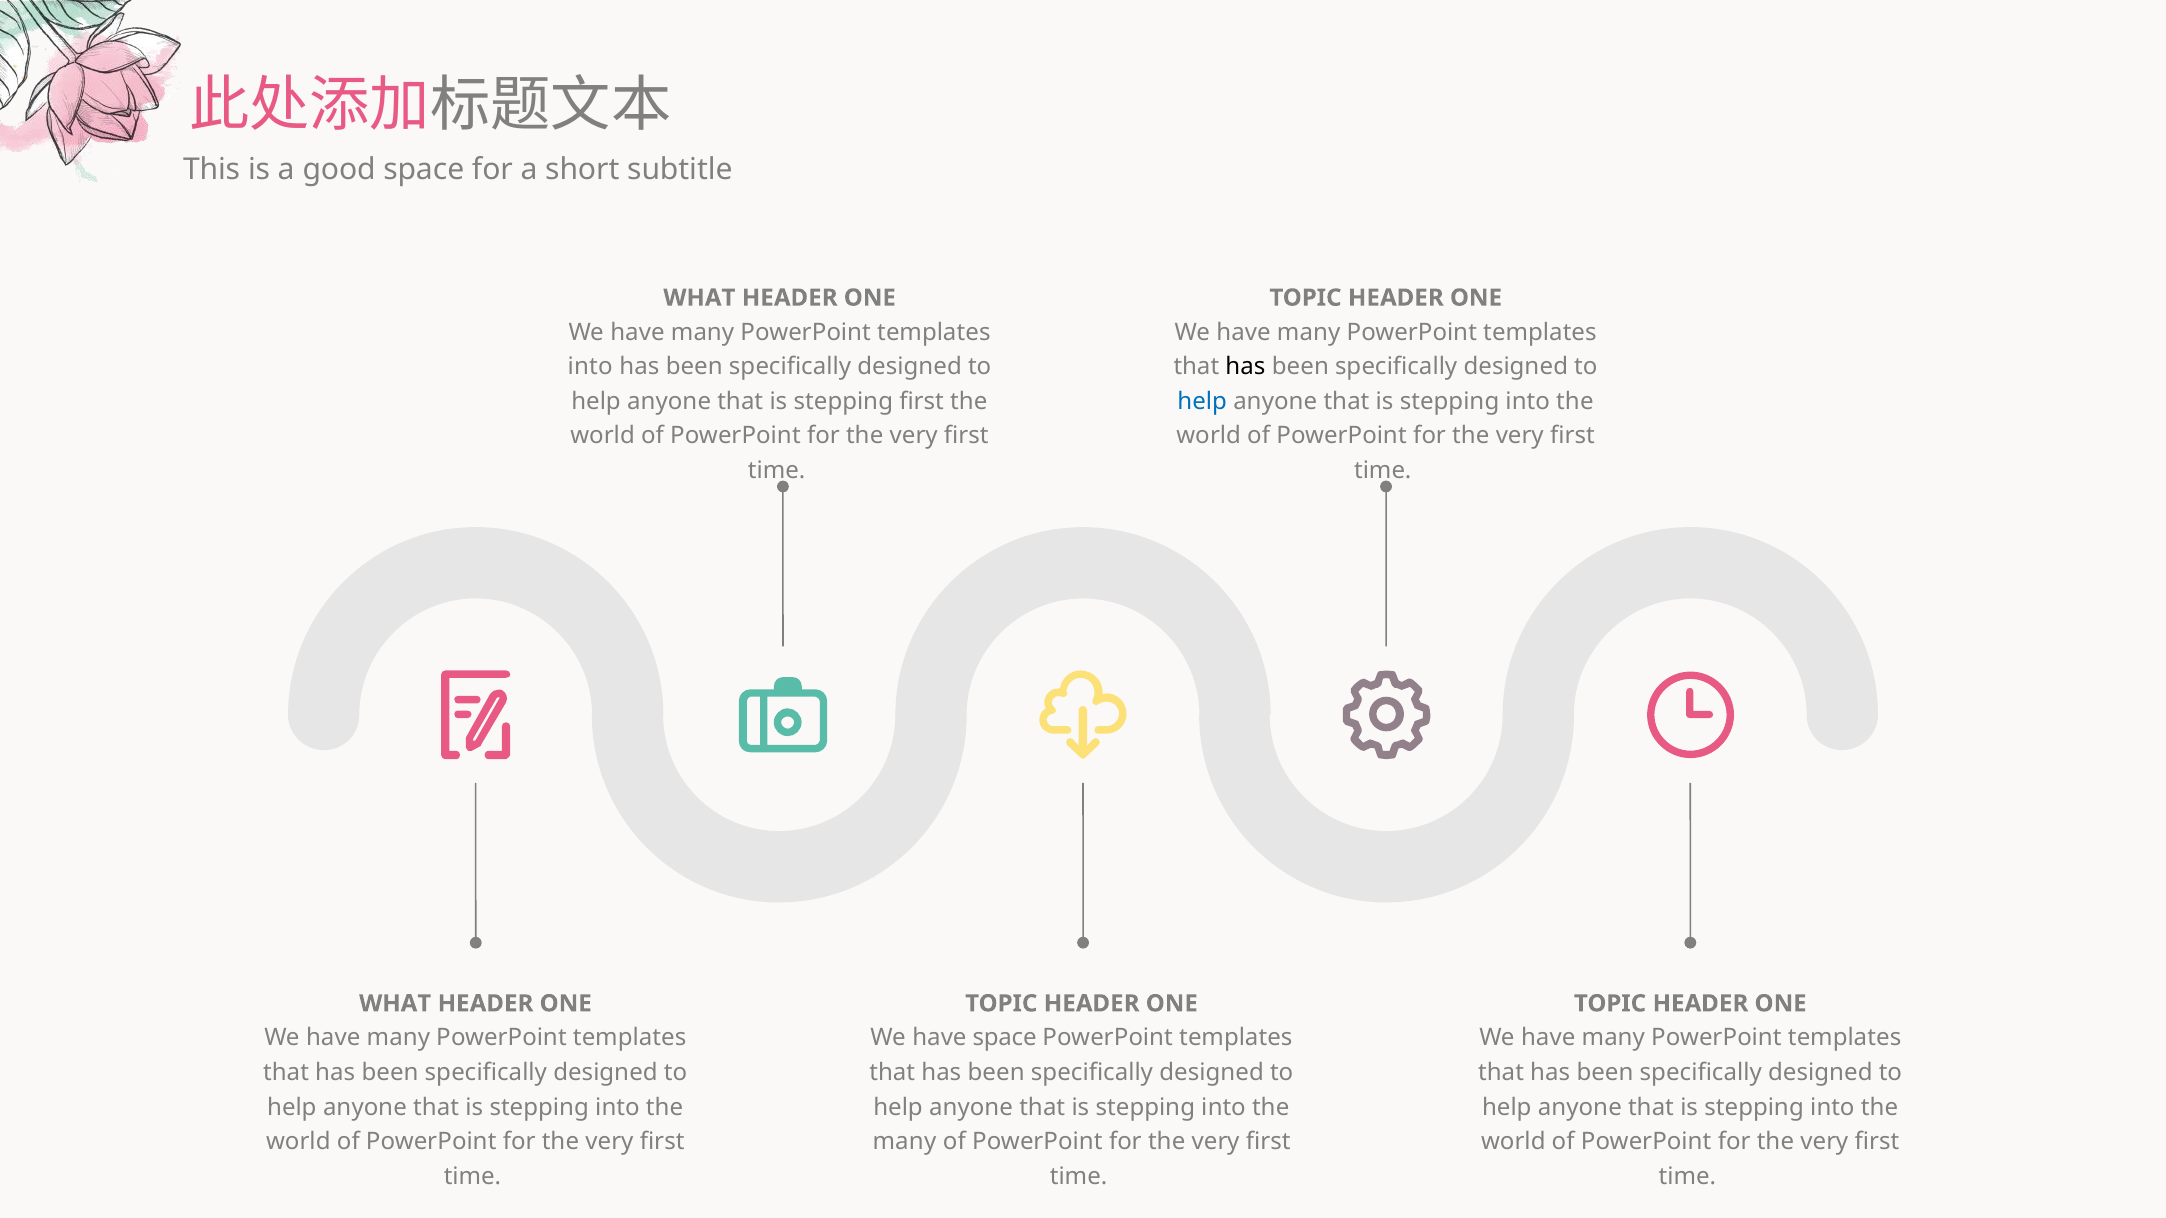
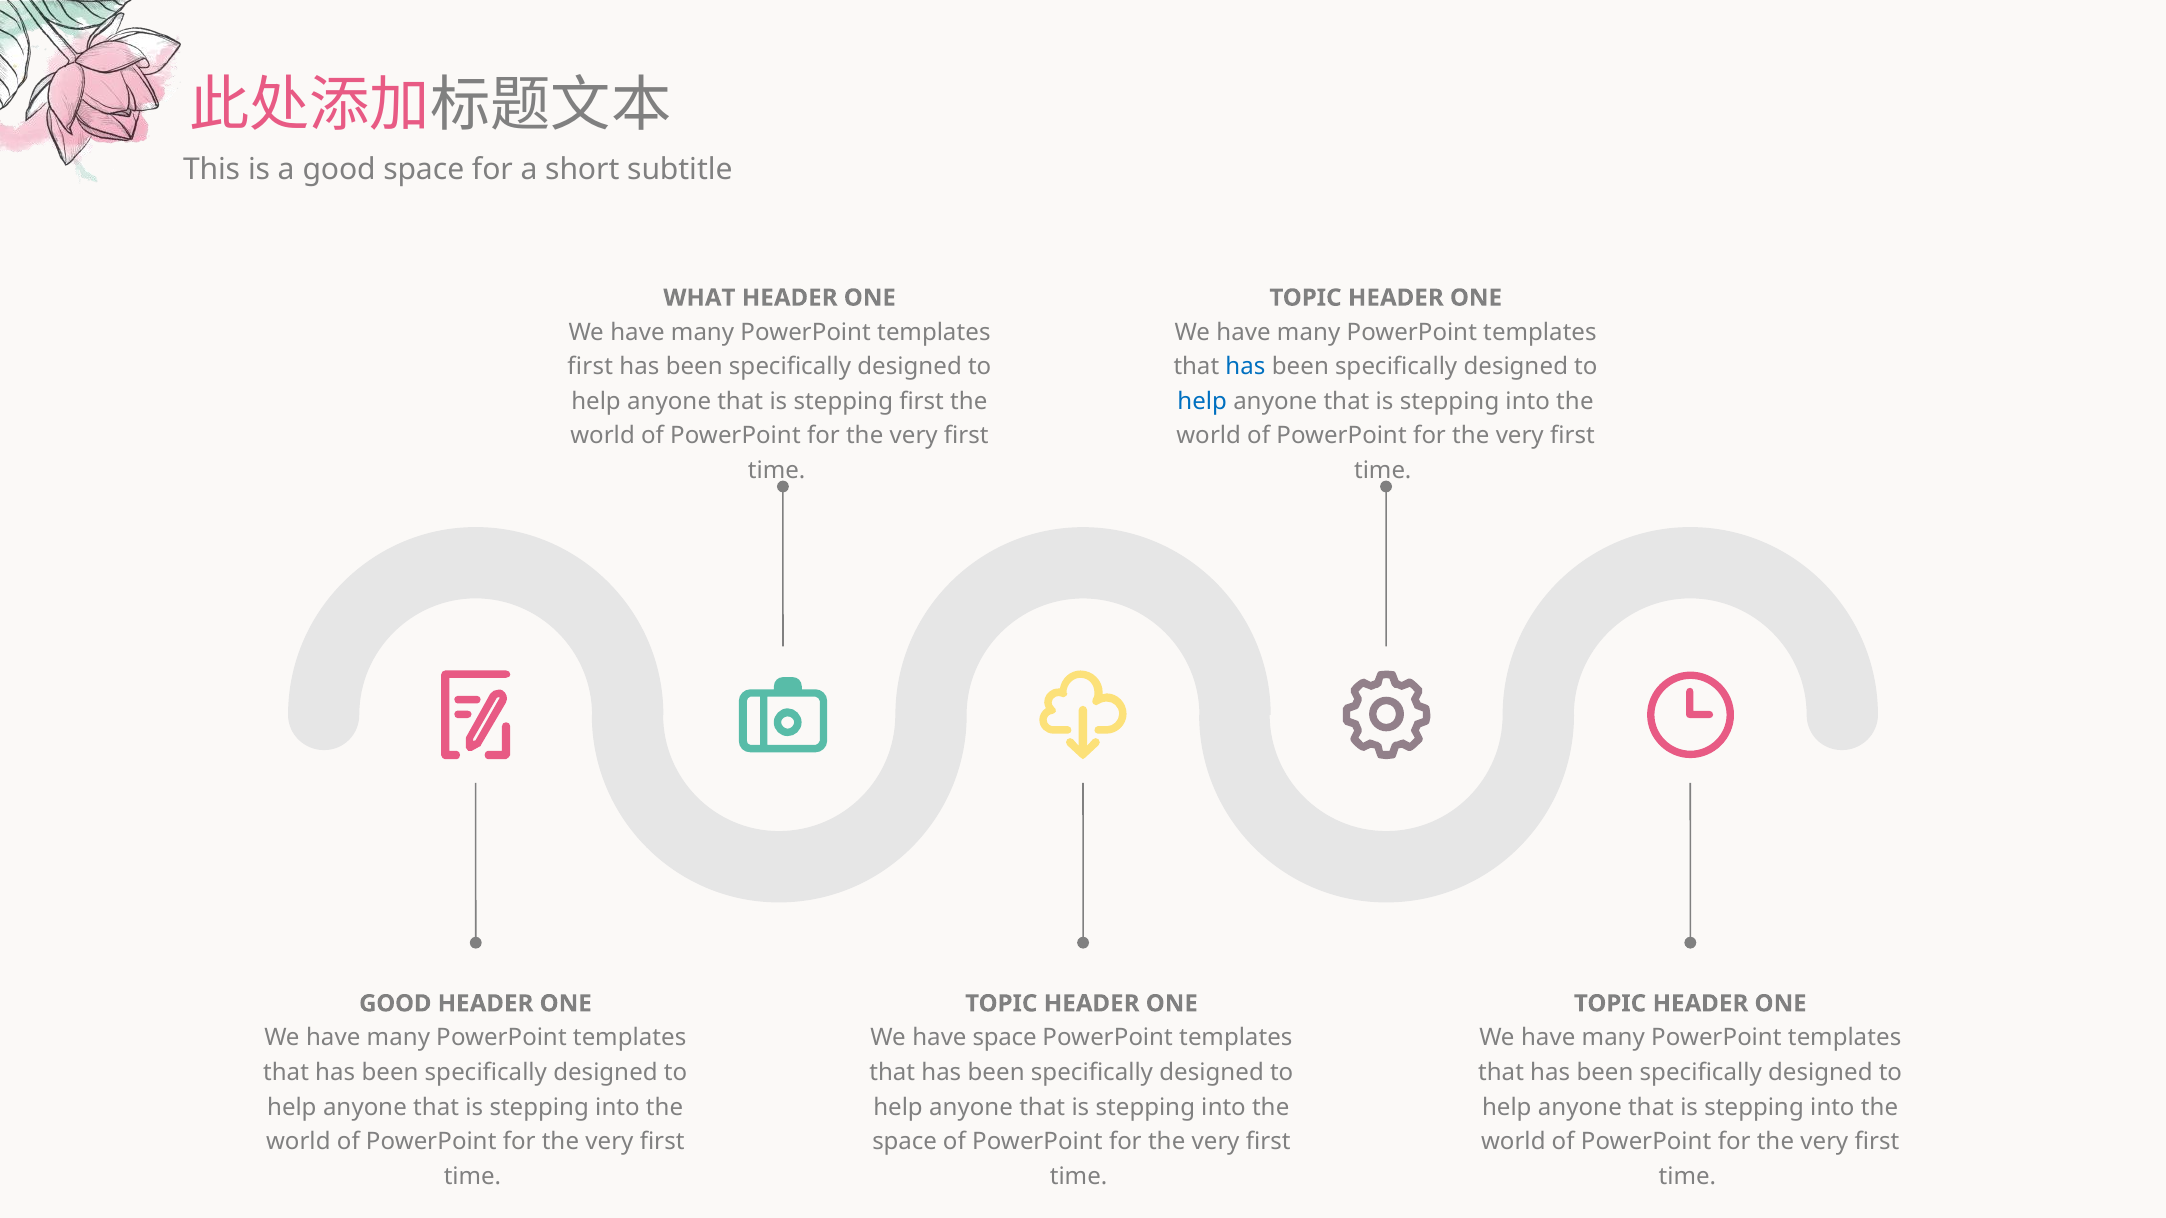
into: into -> first (590, 367)
has colour: black -> blue (1245, 367)
WHAT: WHAT -> GOOD (395, 1004)
many: many -> space (905, 1142)
